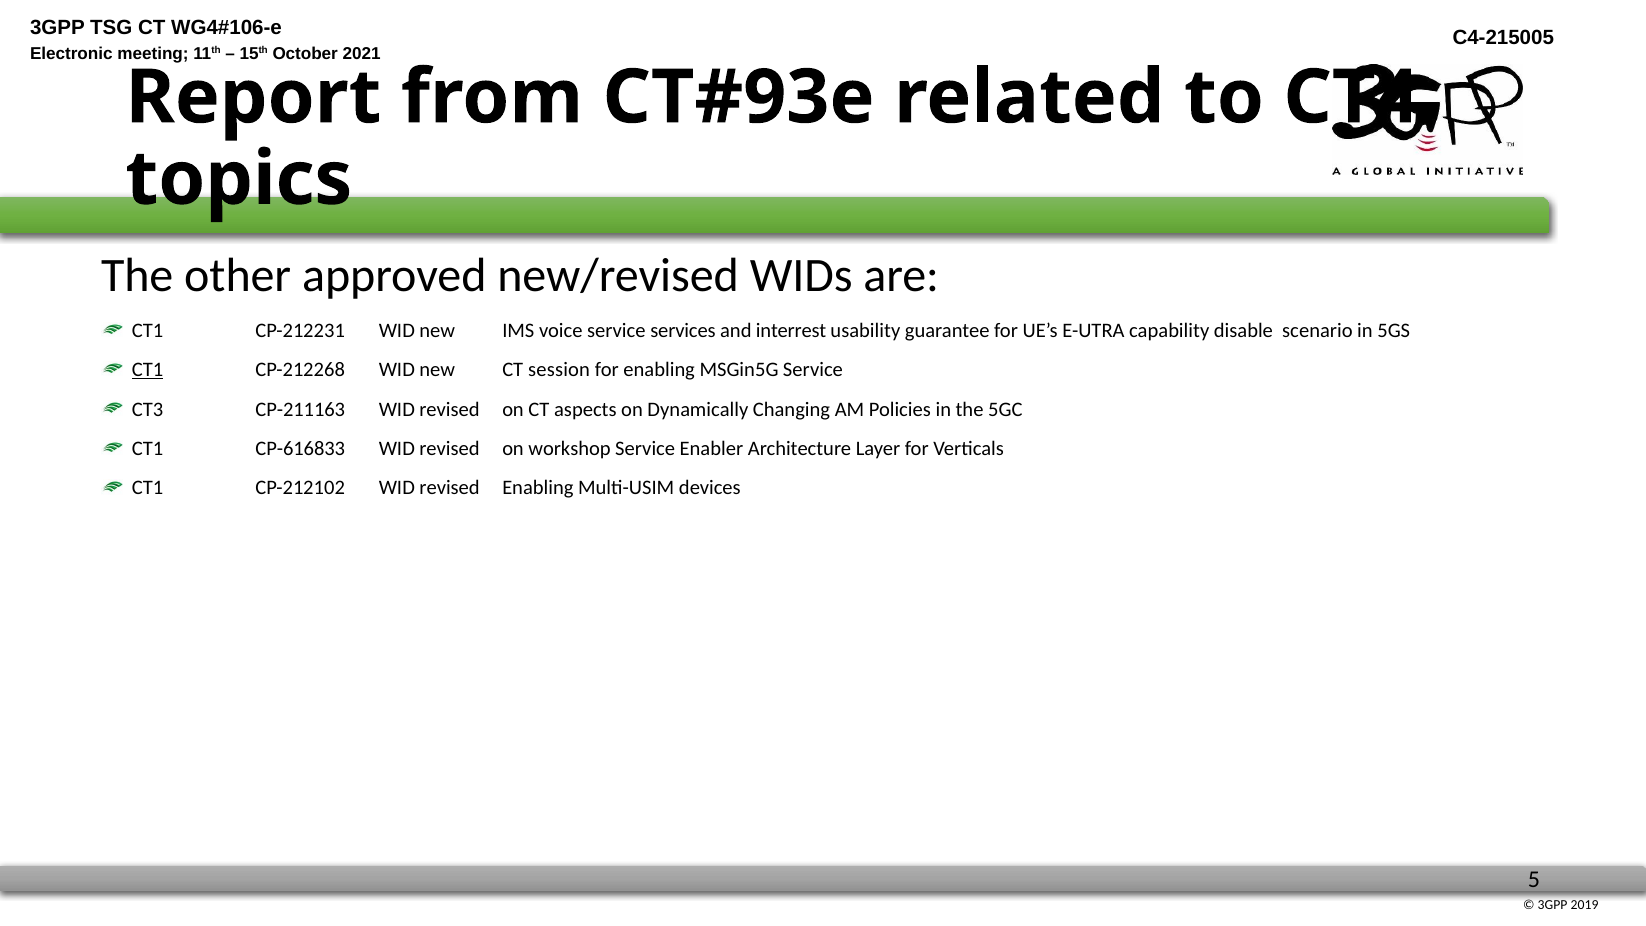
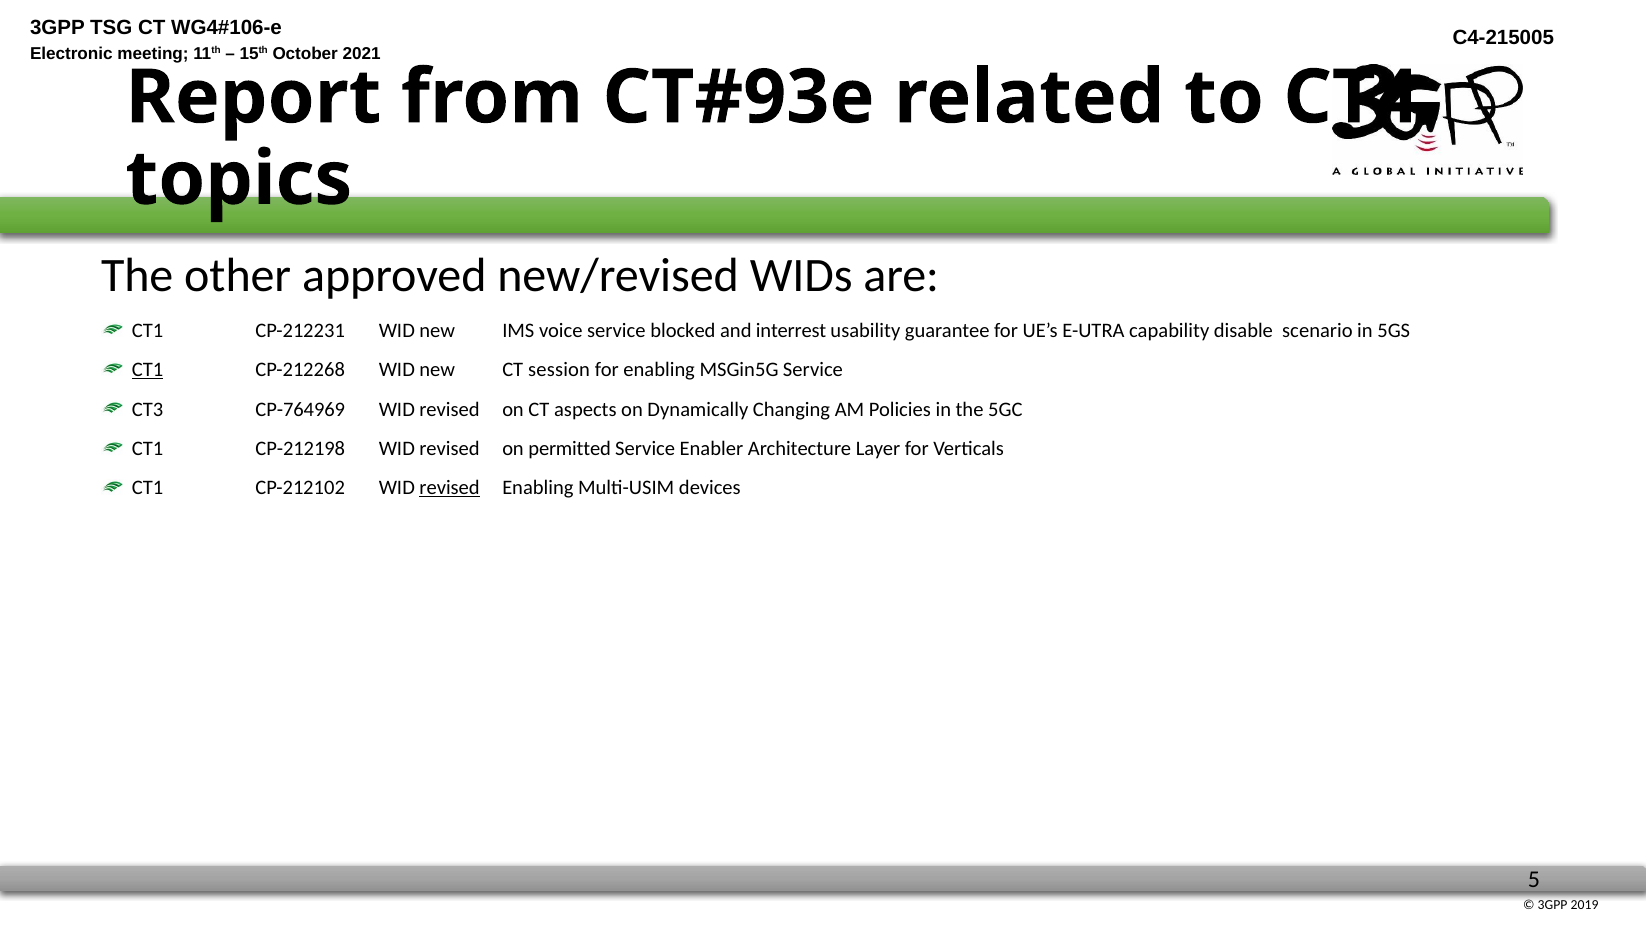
services: services -> blocked (683, 330)
CP-211163: CP-211163 -> CP-764969 (300, 409)
CP-616833: CP-616833 -> CP-212198 (300, 449)
workshop: workshop -> permitted (570, 449)
revised underline: none -> present (450, 488)
